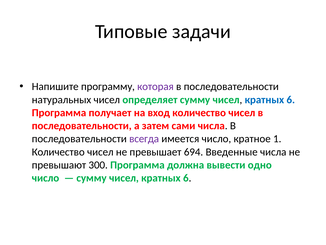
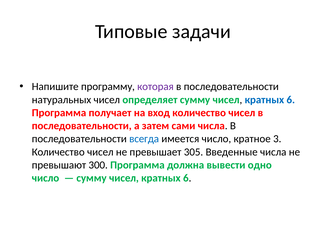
всегда colour: purple -> blue (144, 139)
1: 1 -> 3 (277, 139)
694: 694 -> 305 (194, 152)
